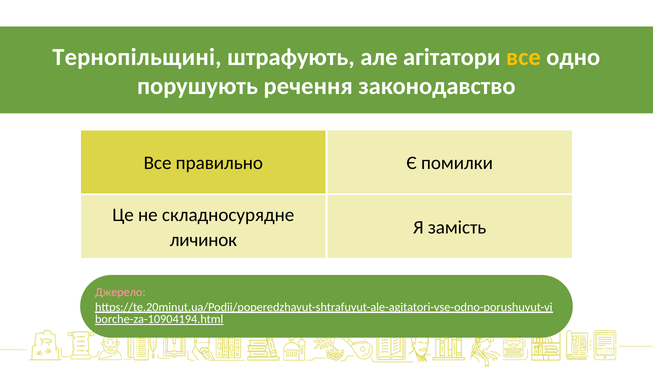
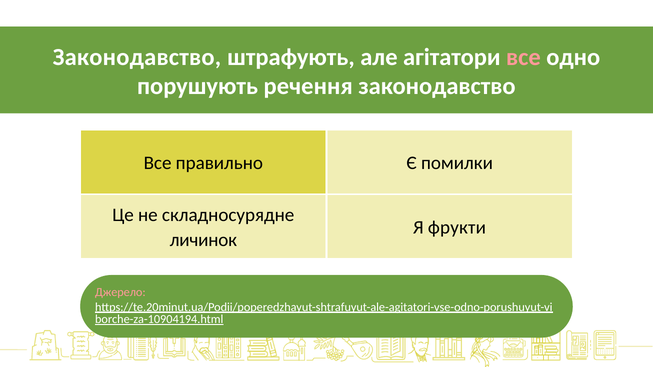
Тернопільщині: Тернопільщині -> Законодавство (137, 57)
все colour: yellow -> pink (523, 57)
замість: замість -> фрукти (457, 228)
